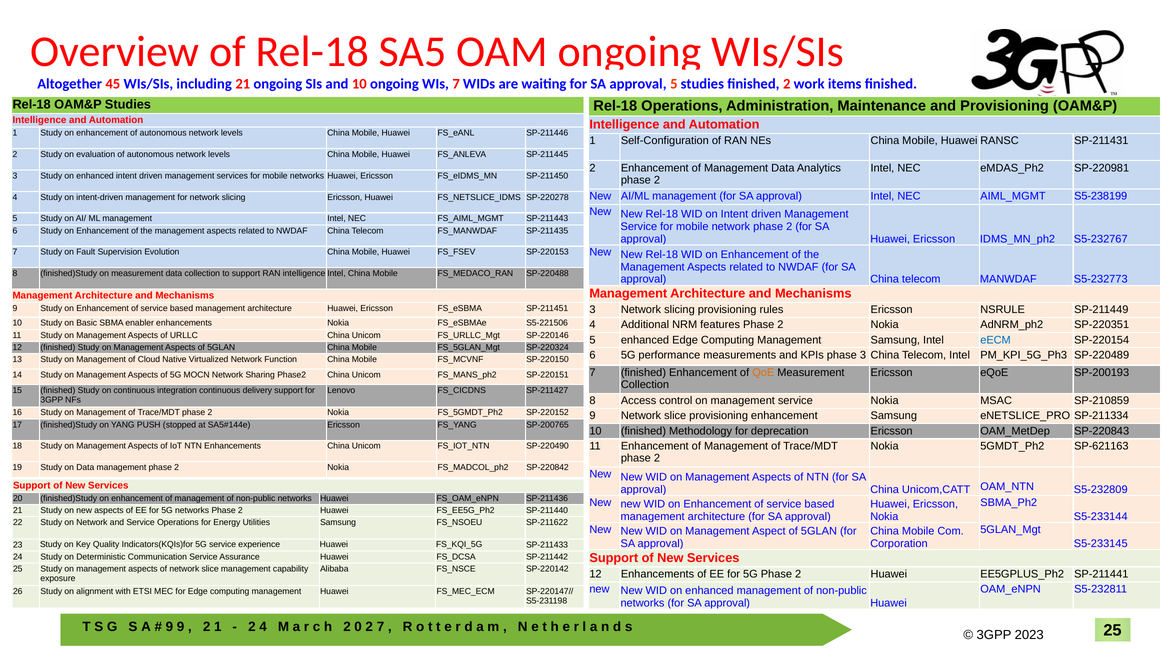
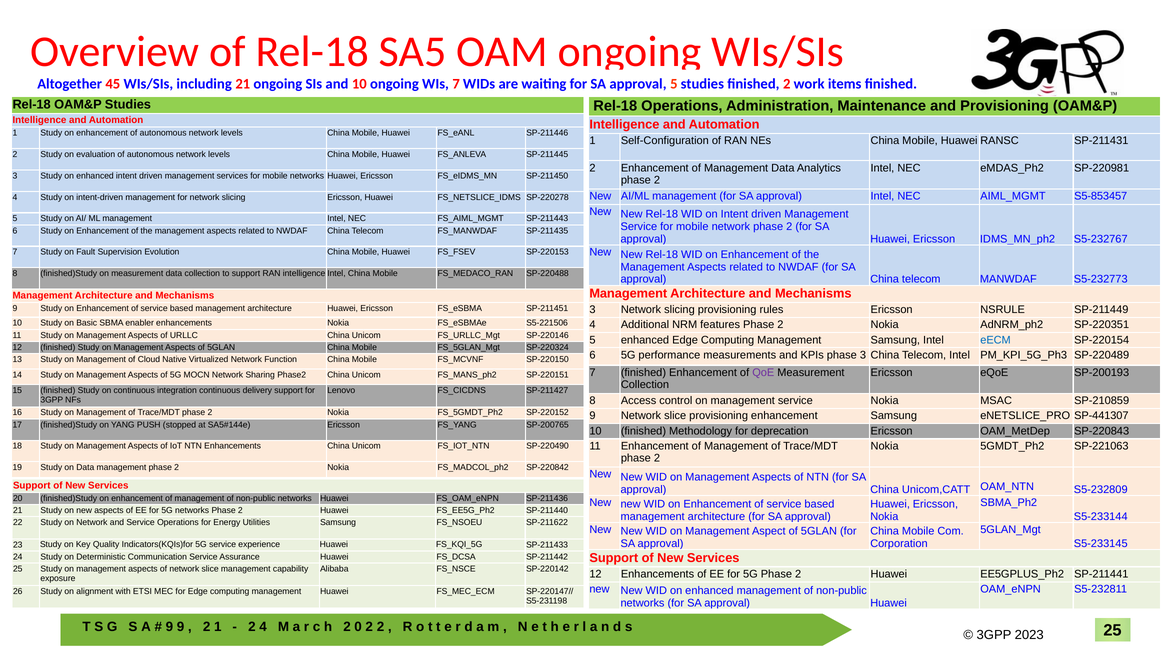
S5-238199: S5-238199 -> S5-853457 (1101, 196)
QoE colour: orange -> purple (763, 372)
SP-211334: SP-211334 -> SP-441307 (1101, 416)
SP-621163: SP-621163 -> SP-221063 (1101, 446)
2 7: 7 -> 2 (381, 627)
